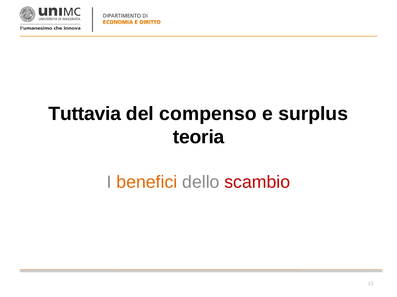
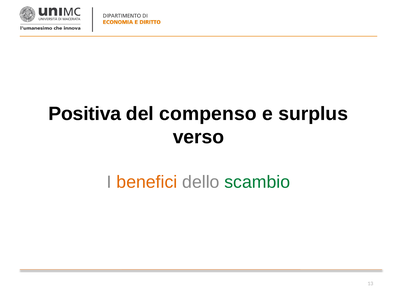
Tuttavia: Tuttavia -> Positiva (85, 114)
teoria: teoria -> verso (198, 137)
scambio colour: red -> green (257, 183)
